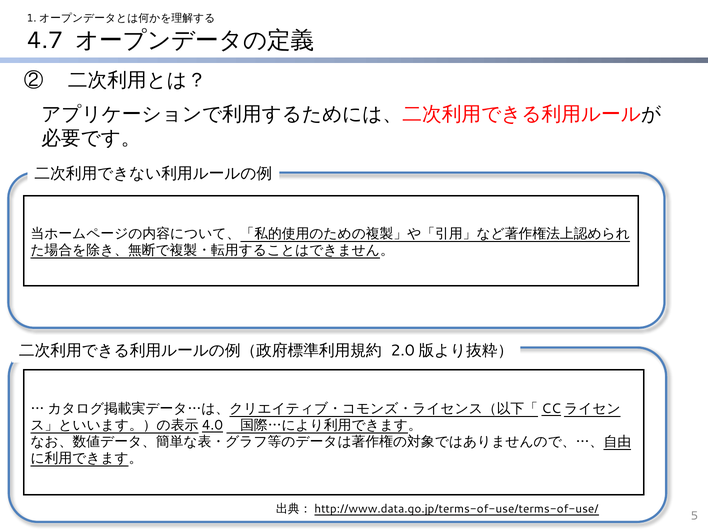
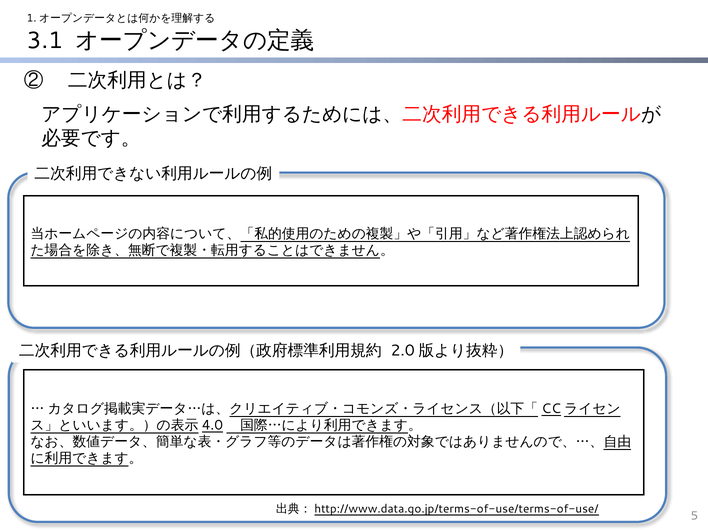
4.7: 4.7 -> 3.1 (45, 41)
